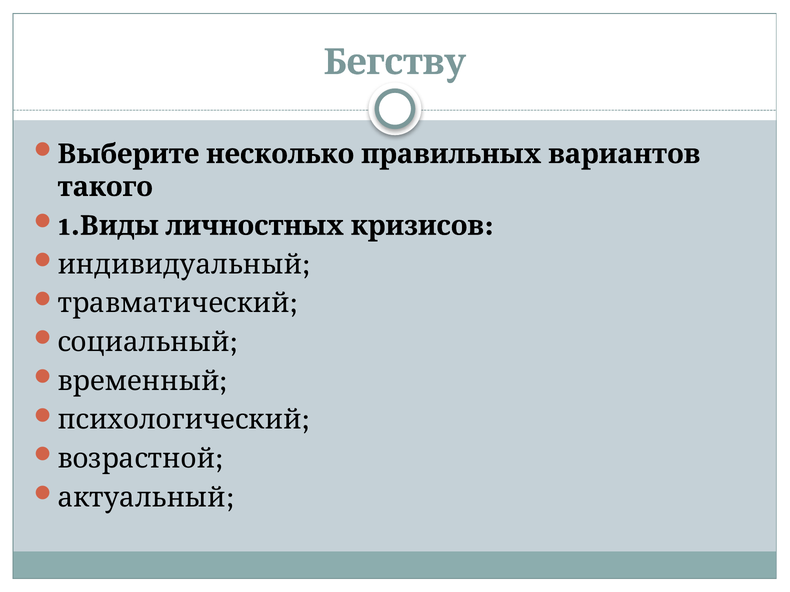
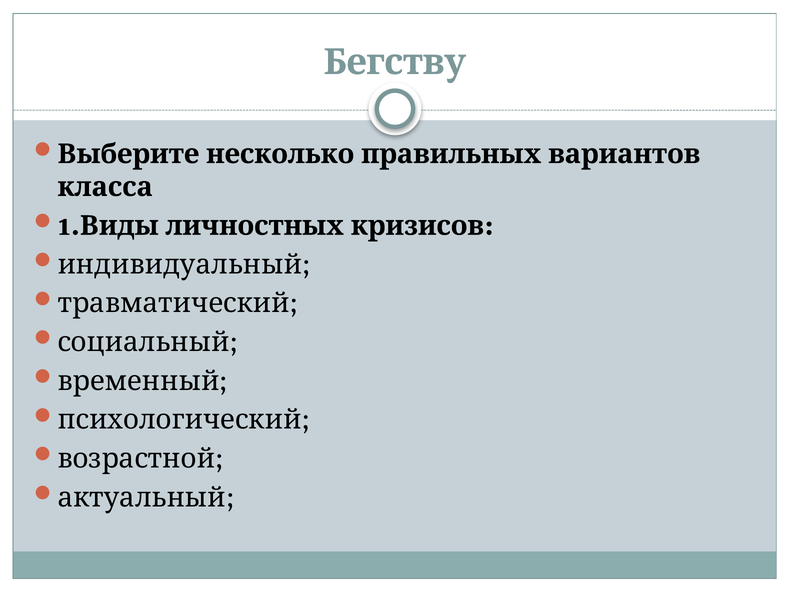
такого: такого -> класса (105, 187)
